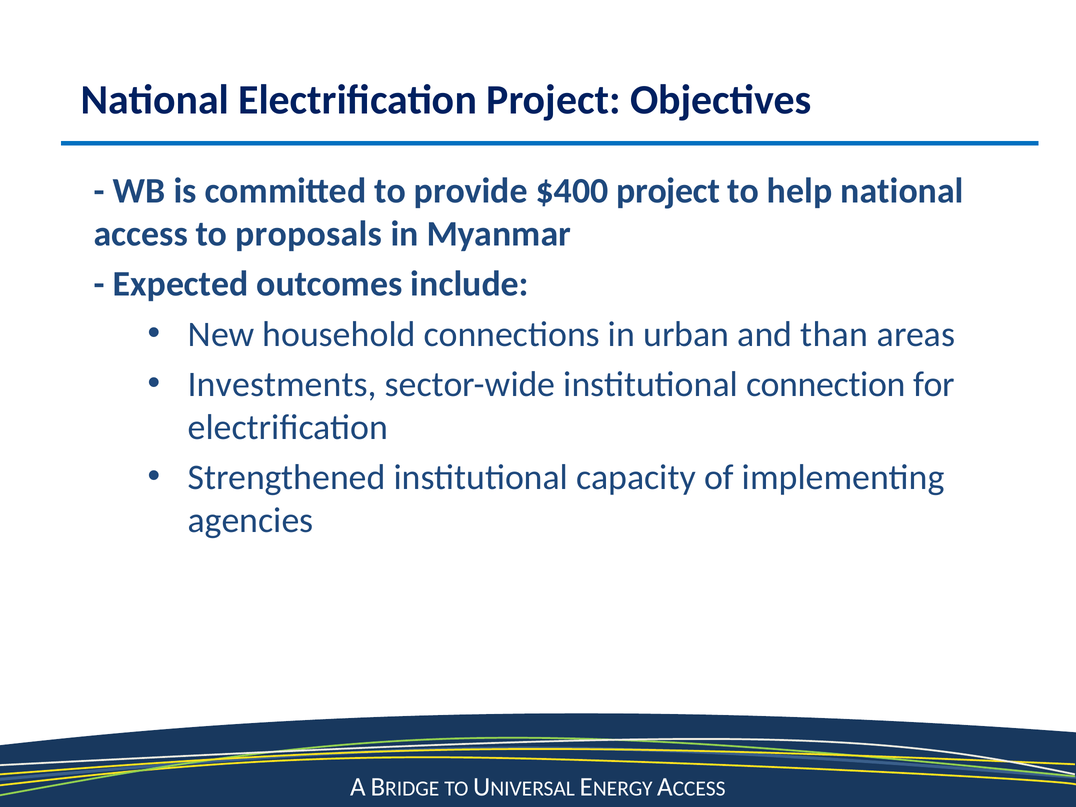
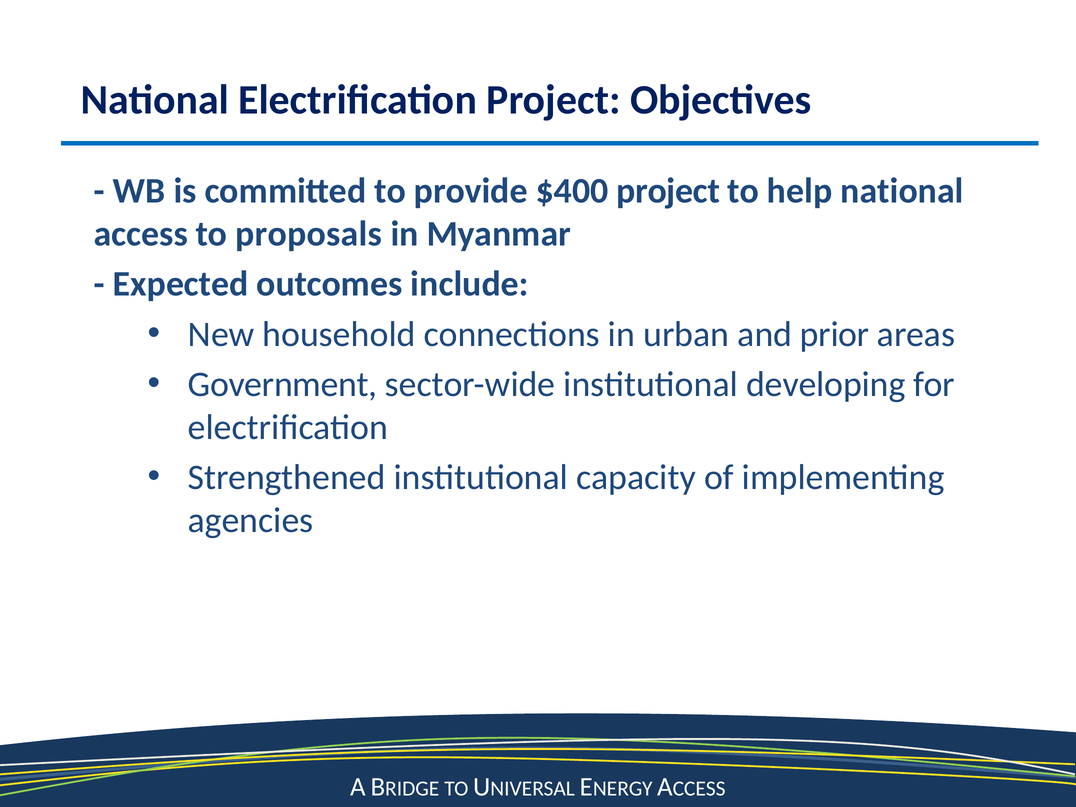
than: than -> prior (835, 334)
Investments: Investments -> Government (283, 384)
connection: connection -> developing (826, 384)
